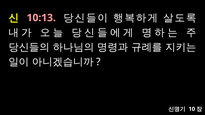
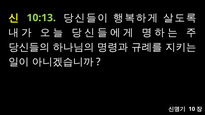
10:13 colour: pink -> light green (41, 18)
